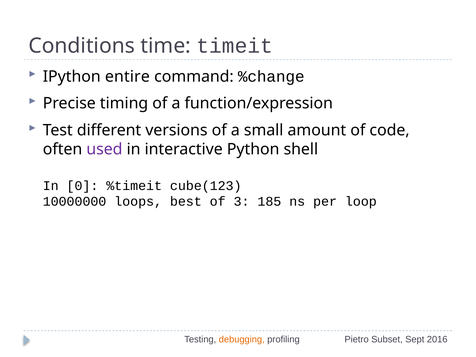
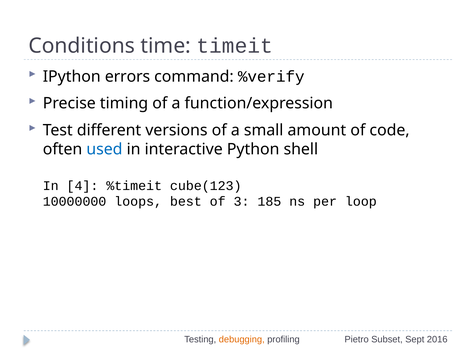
entire: entire -> errors (128, 76)
%change: %change -> %verify (271, 76)
used colour: purple -> blue (104, 149)
0: 0 -> 4 (82, 186)
